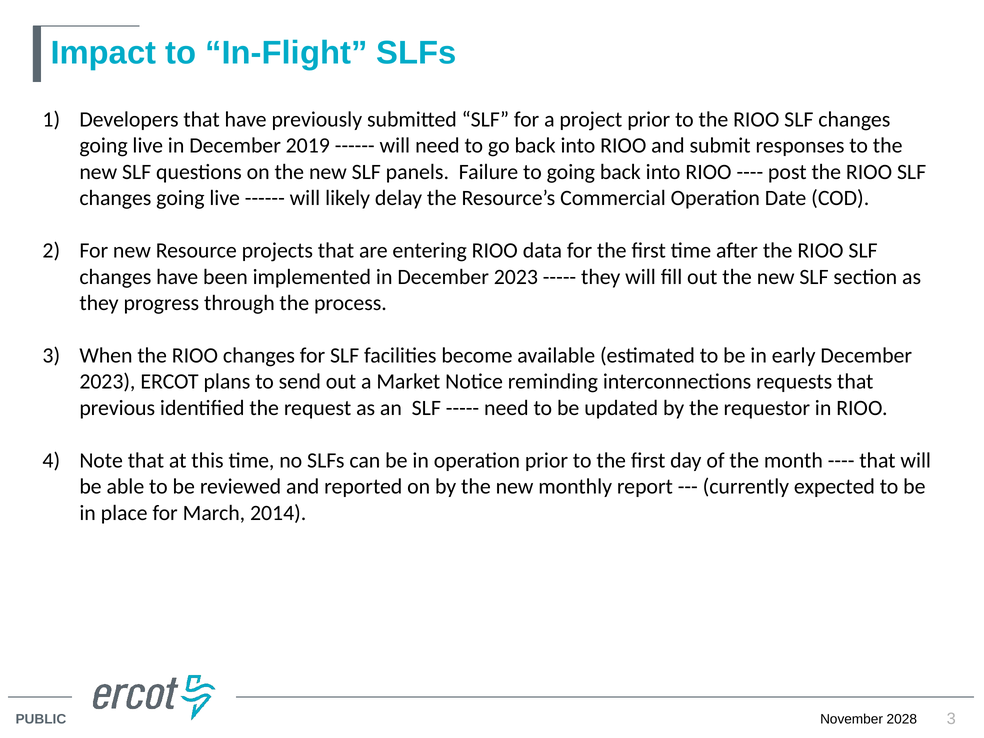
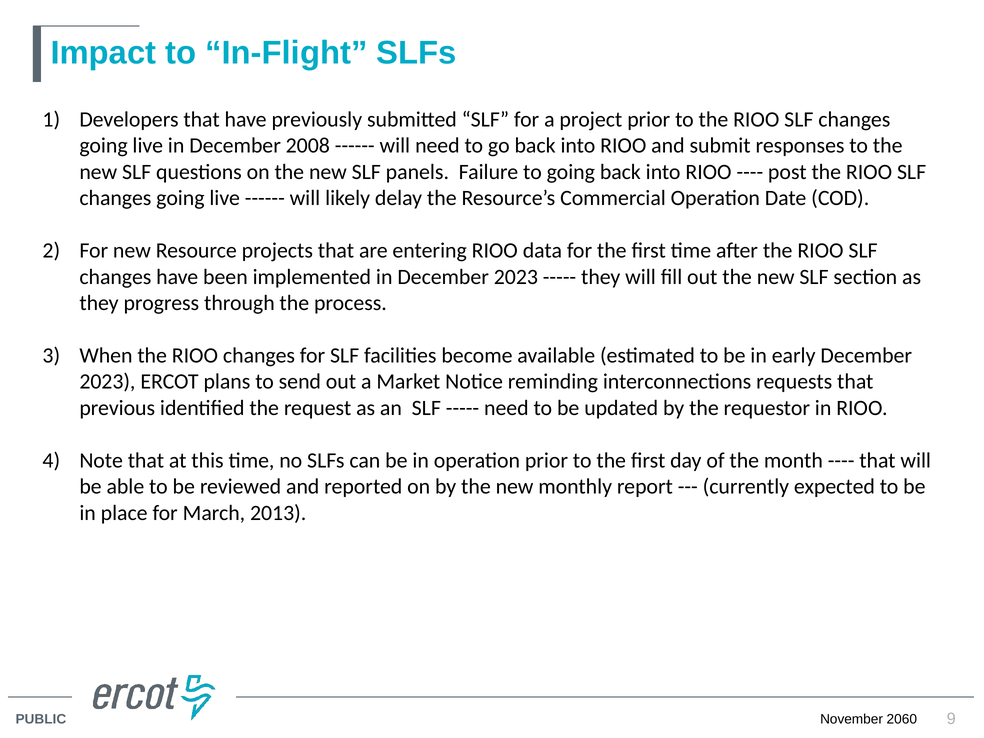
2019: 2019 -> 2008 (308, 146)
2014: 2014 -> 2013 (278, 513)
2028: 2028 -> 2060 (902, 719)
3: 3 -> 9 (951, 719)
